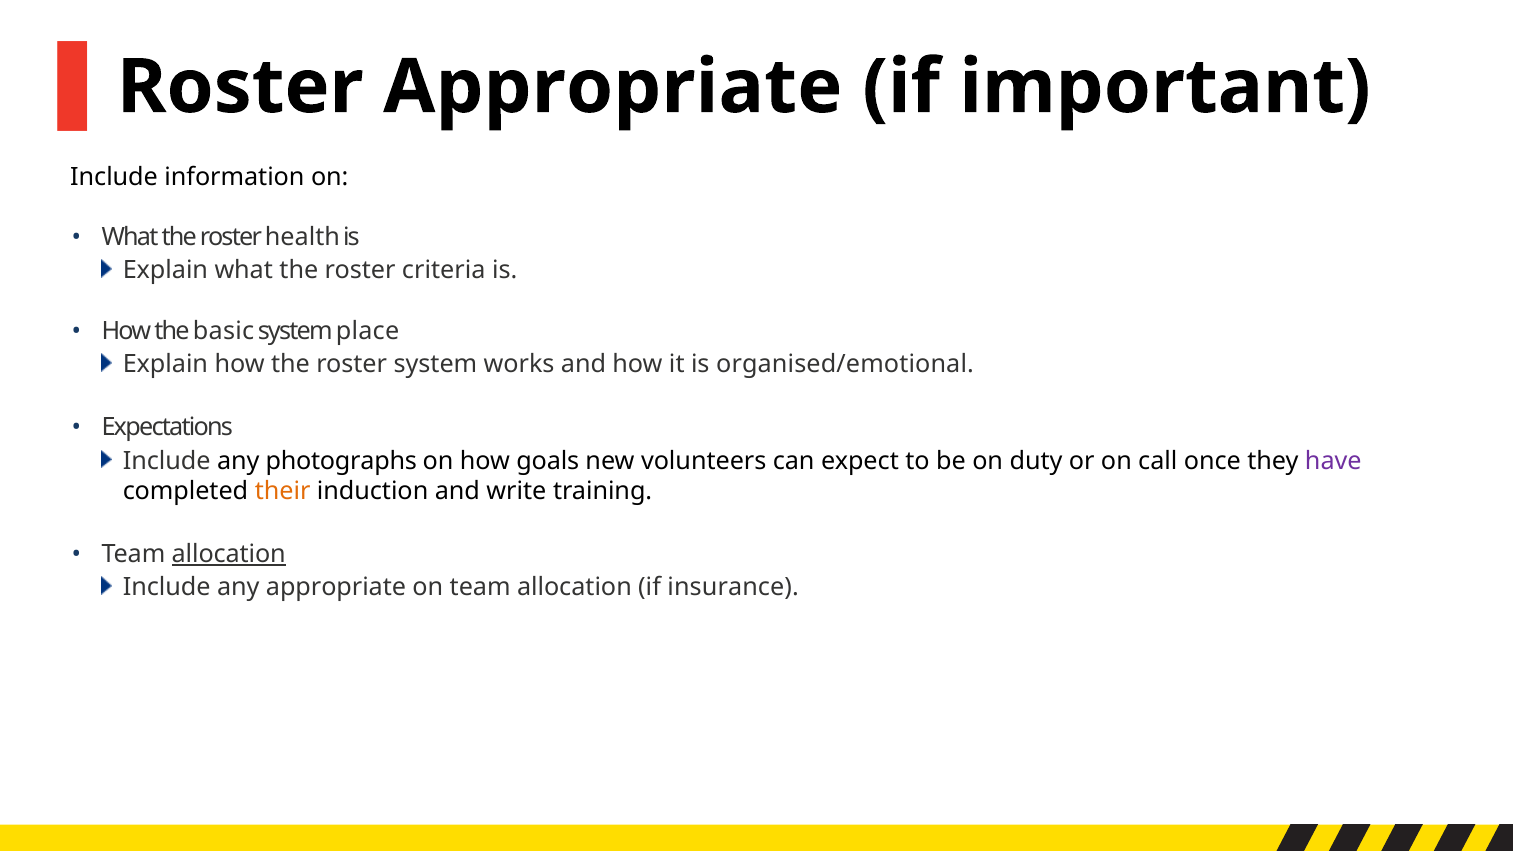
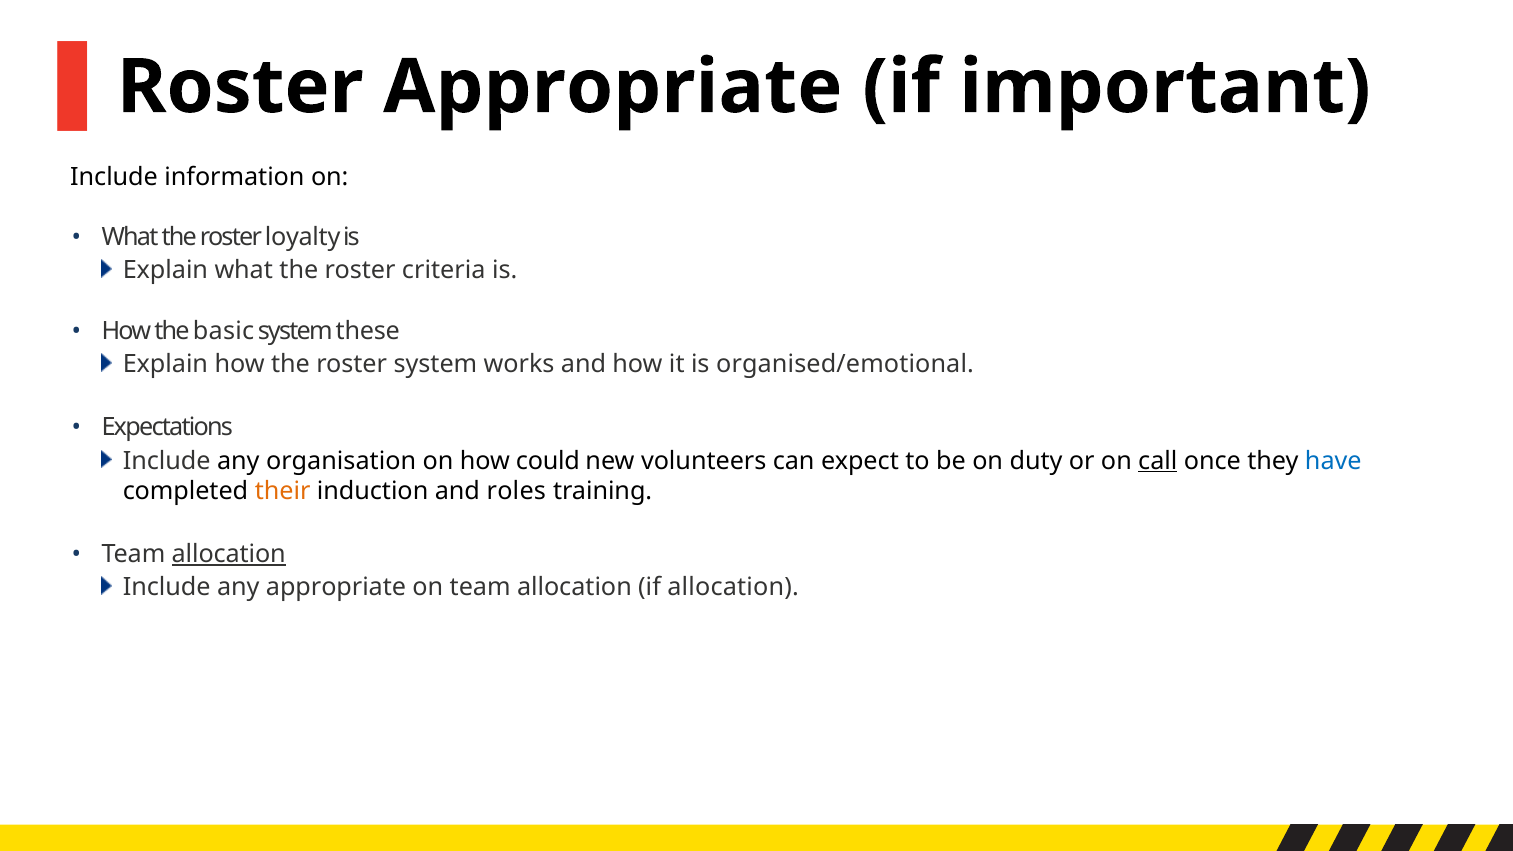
health: health -> loyalty (303, 237)
place: place -> these (368, 331)
photographs: photographs -> organisation (341, 461)
goals: goals -> could (548, 461)
call underline: none -> present (1158, 461)
have colour: purple -> blue (1333, 461)
write: write -> roles (516, 491)
if insurance: insurance -> allocation (733, 588)
